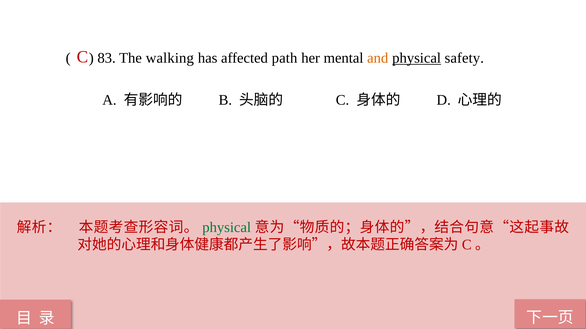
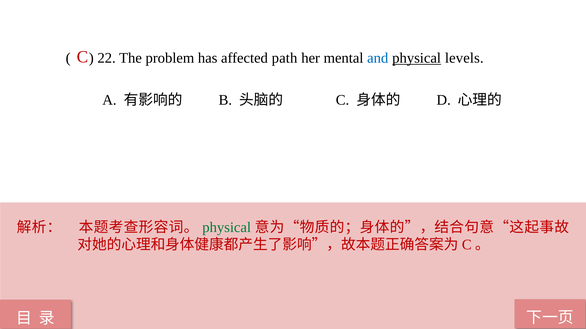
83: 83 -> 22 (107, 58)
walking: walking -> problem (170, 58)
and colour: orange -> blue (378, 58)
safety: safety -> levels (464, 58)
